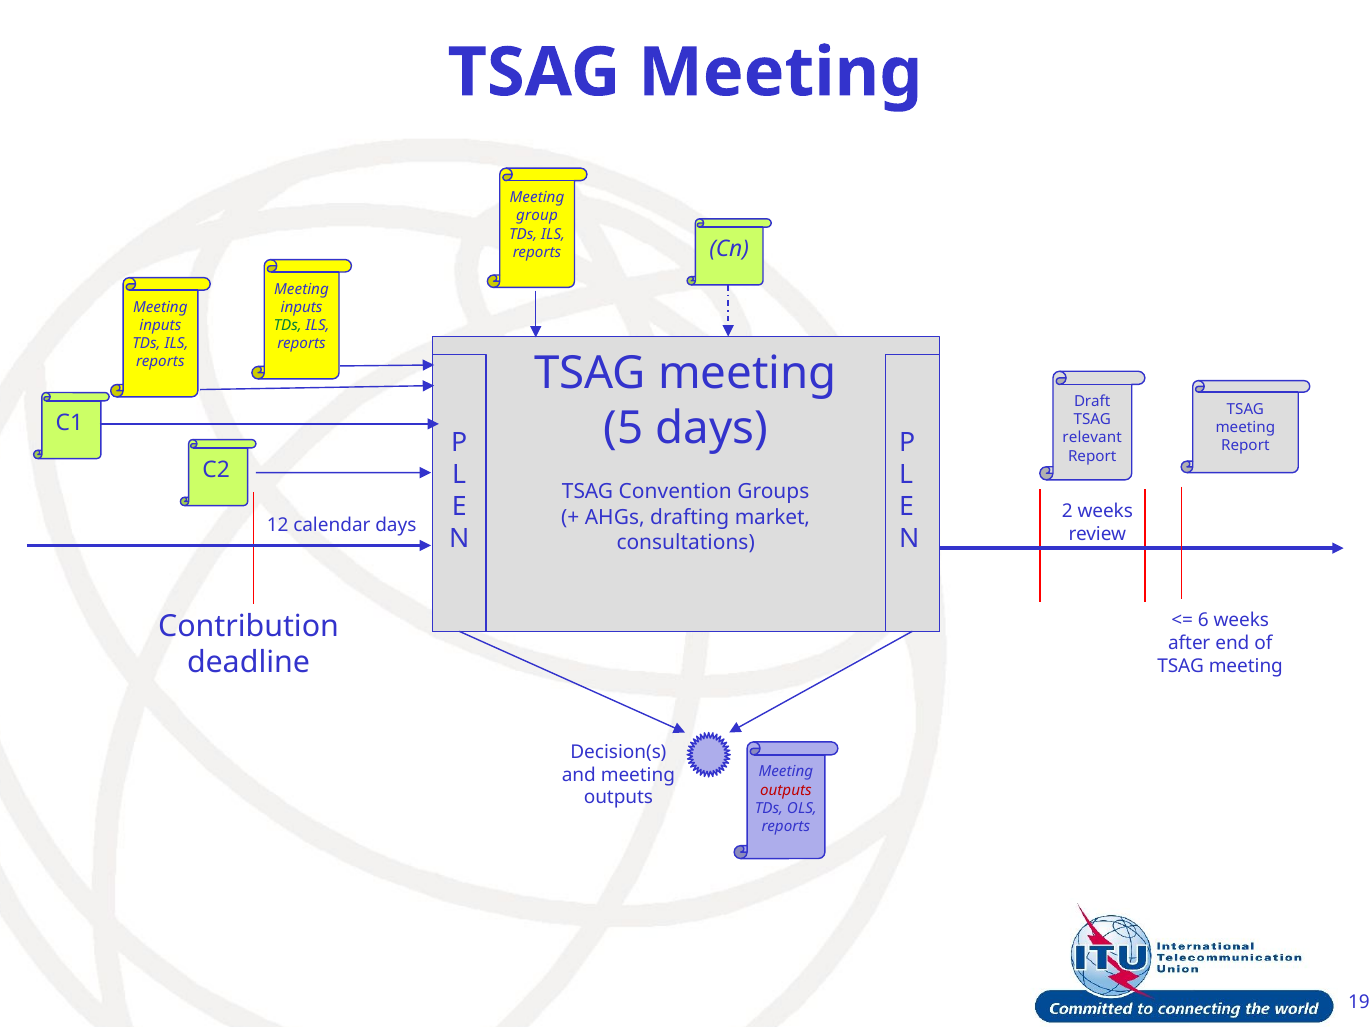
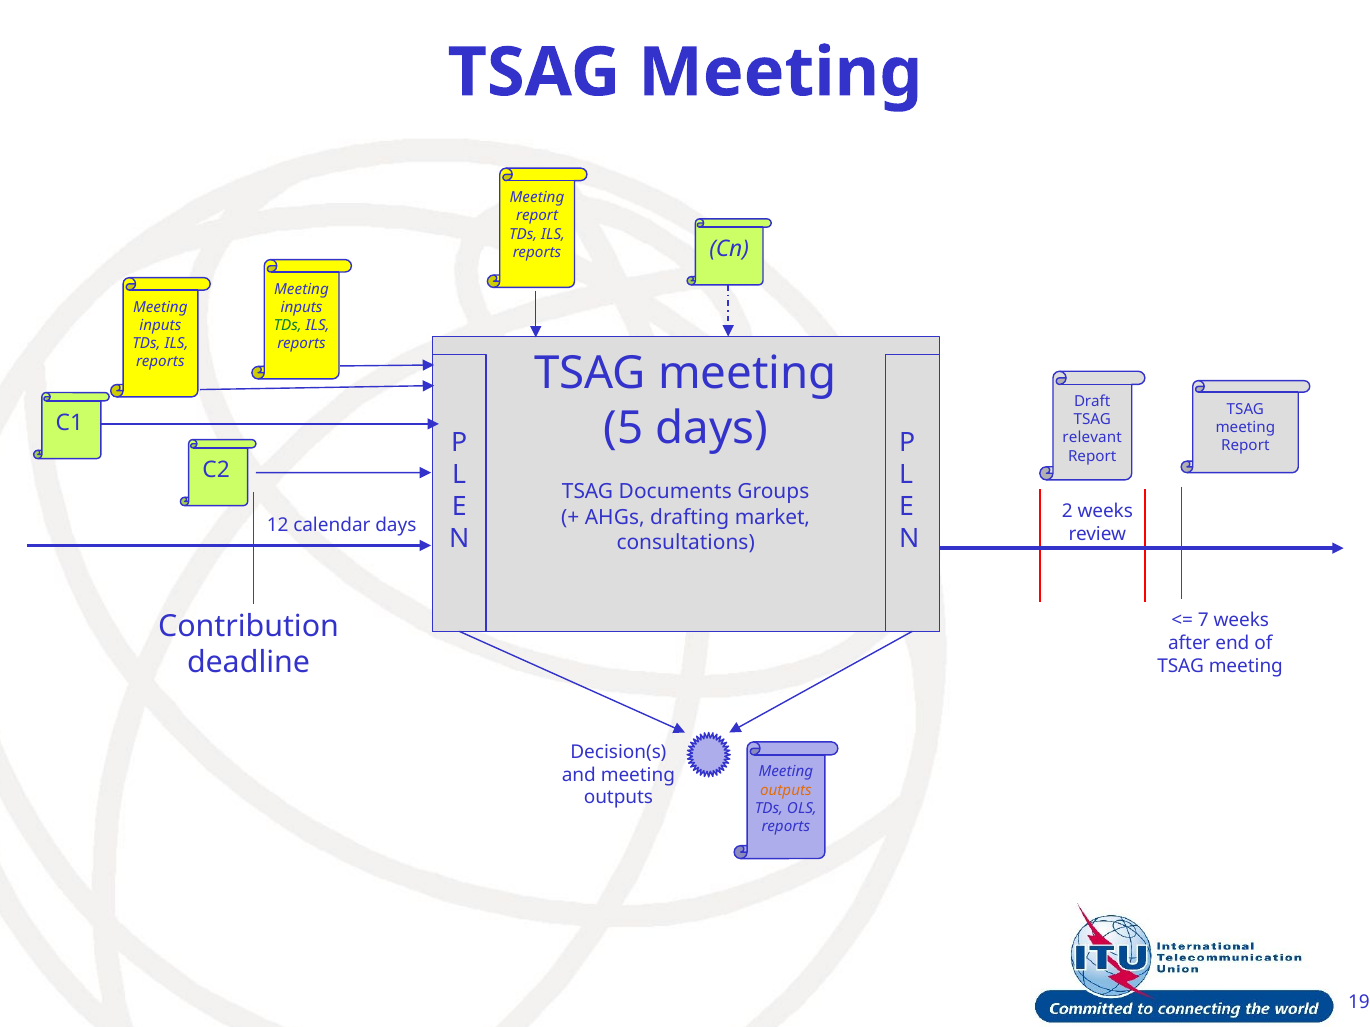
group: group -> report (537, 216)
Convention: Convention -> Documents (675, 492)
6: 6 -> 7 (1203, 621)
outputs colour: red -> orange (786, 790)
